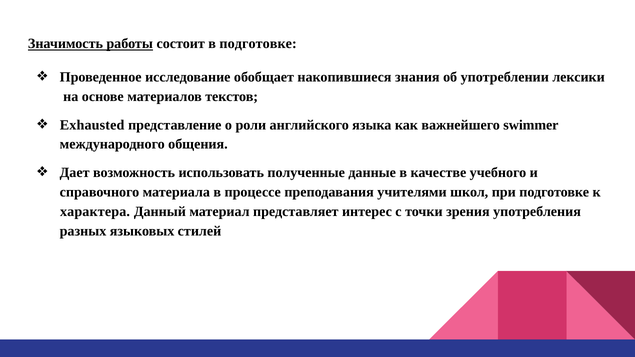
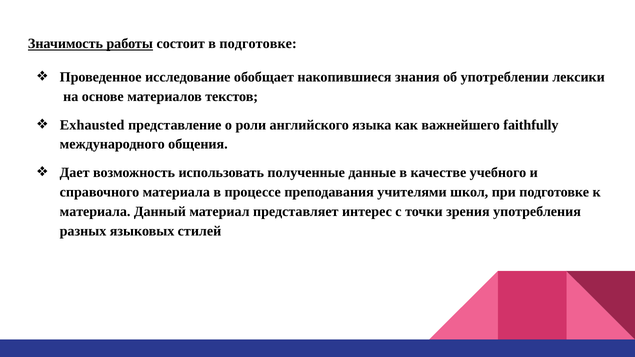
swimmer: swimmer -> faithfully (531, 125)
характера: характера -> материала (95, 212)
